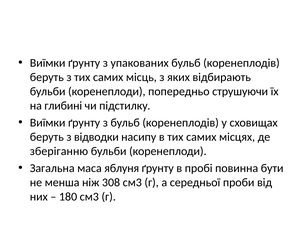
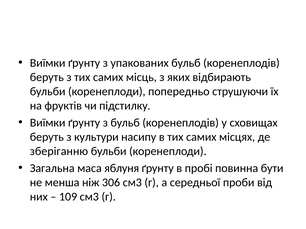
глибині: глибині -> фруктів (63, 106)
відводки: відводки -> культури (96, 137)
308: 308 -> 306 (111, 183)
180: 180 -> 109 (68, 197)
